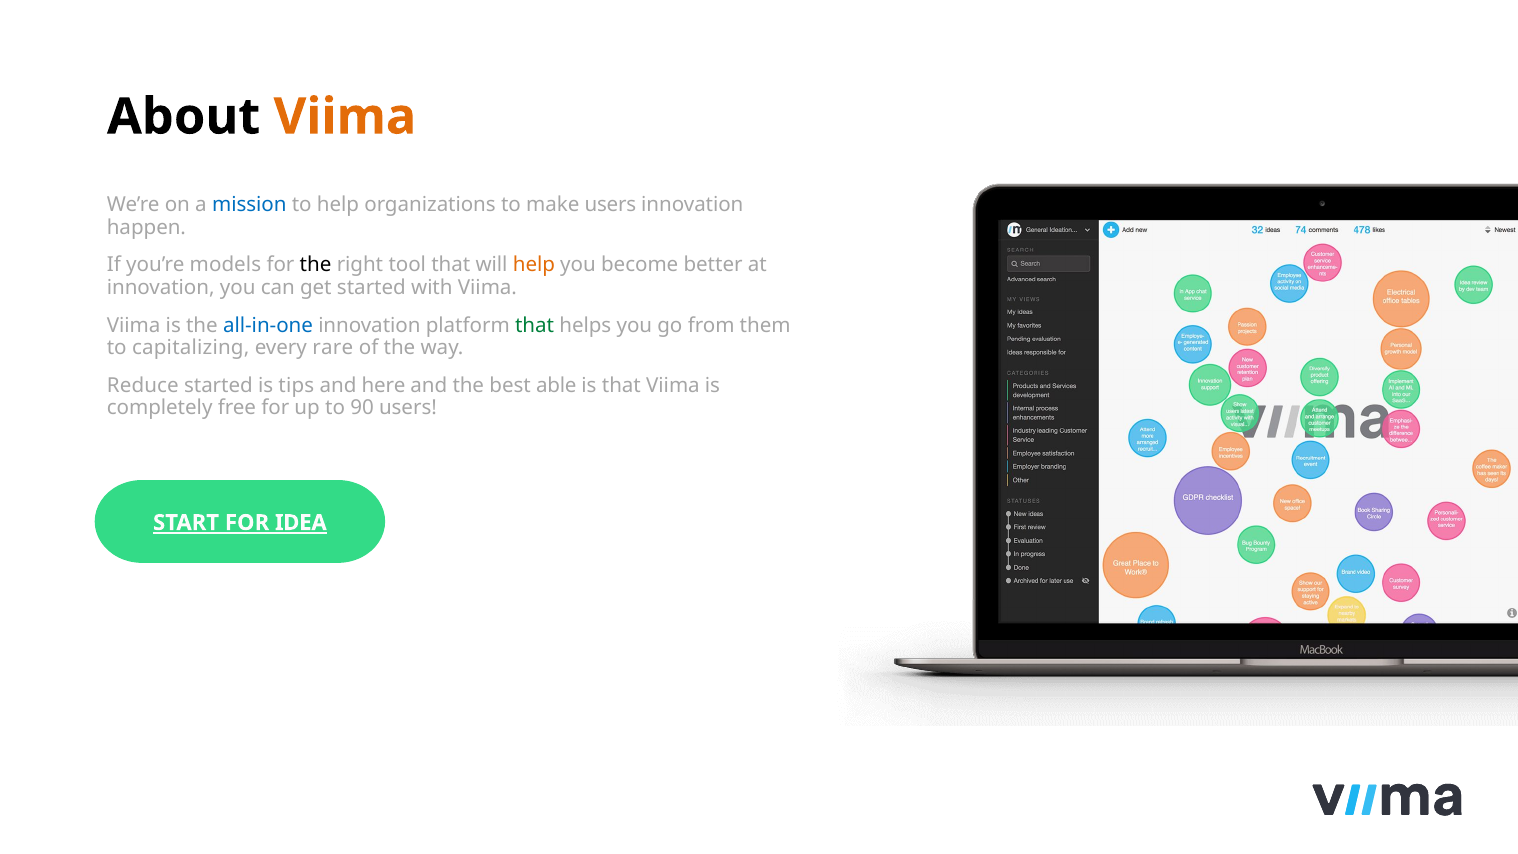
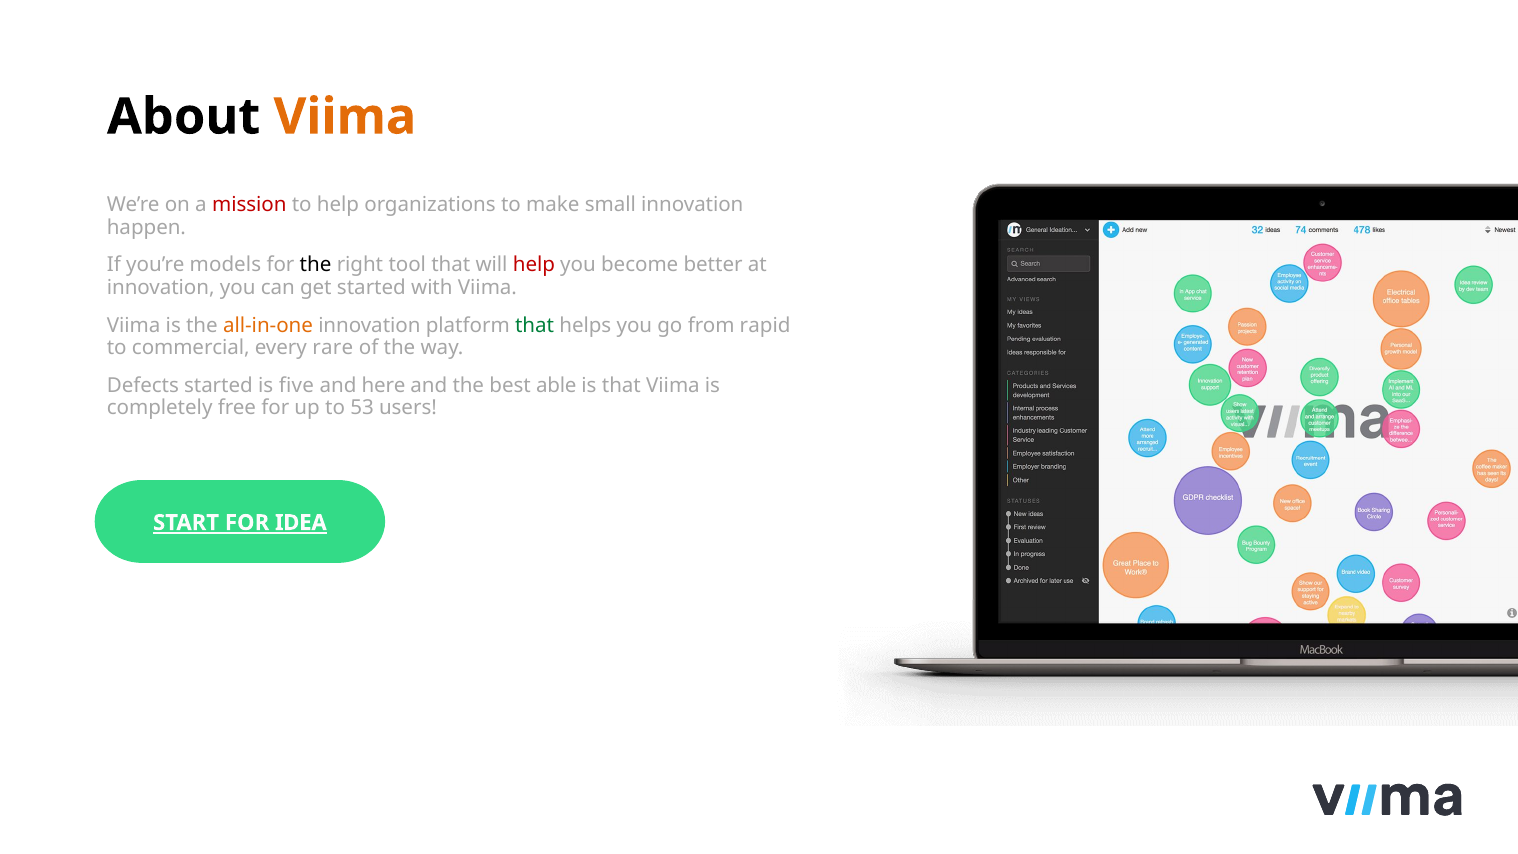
mission colour: blue -> red (249, 205)
make users: users -> small (610, 205)
help colour: orange -> red (534, 265)
all-in-one colour: blue -> orange (268, 325)
them: them -> rapid (765, 325)
capitalizing: capitalizing -> commercial (191, 347)
Reduce: Reduce -> Defects (143, 385)
tips: tips -> five (296, 385)
90: 90 -> 53 (362, 407)
